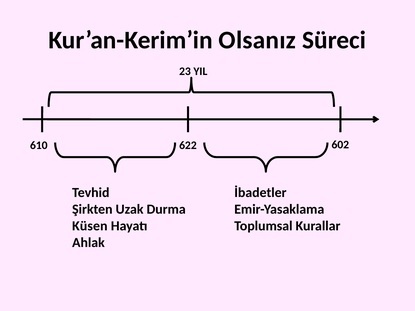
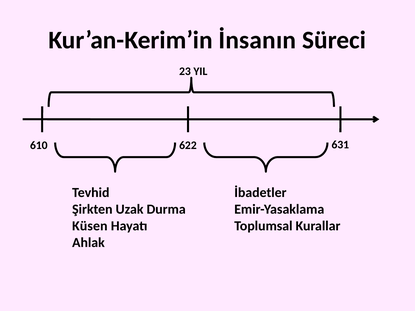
Olsanız: Olsanız -> İnsanın (257, 40)
602: 602 -> 631 (340, 145)
